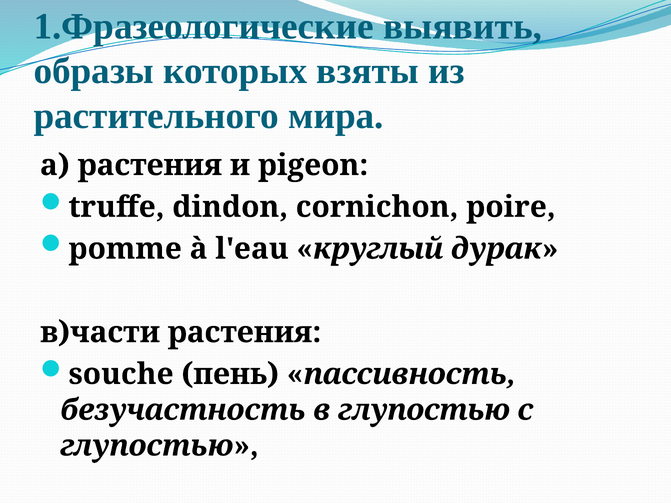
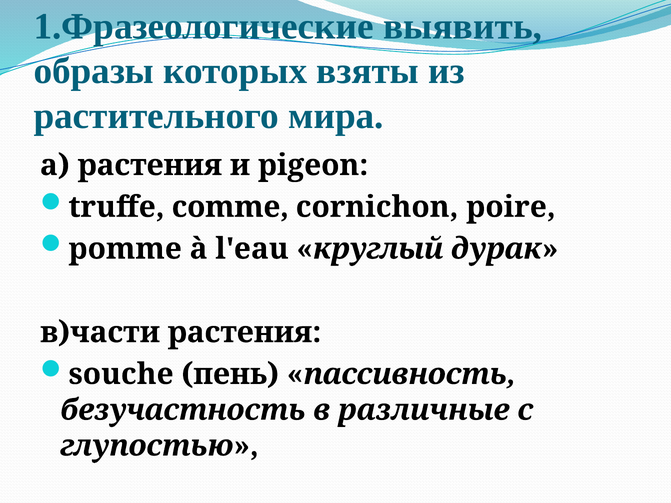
dindon: dindon -> comme (230, 207)
в глупостью: глупостью -> различные (424, 410)
